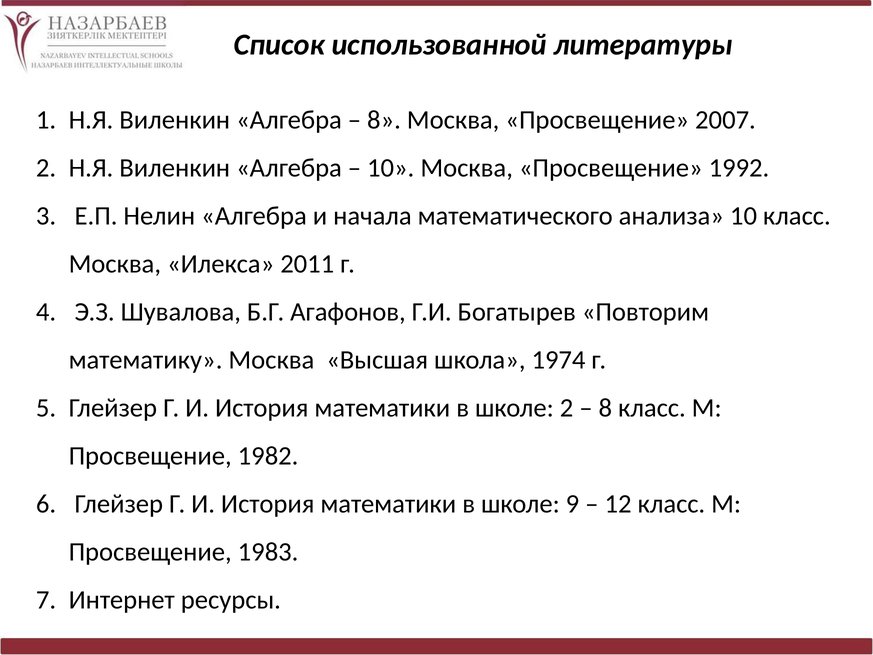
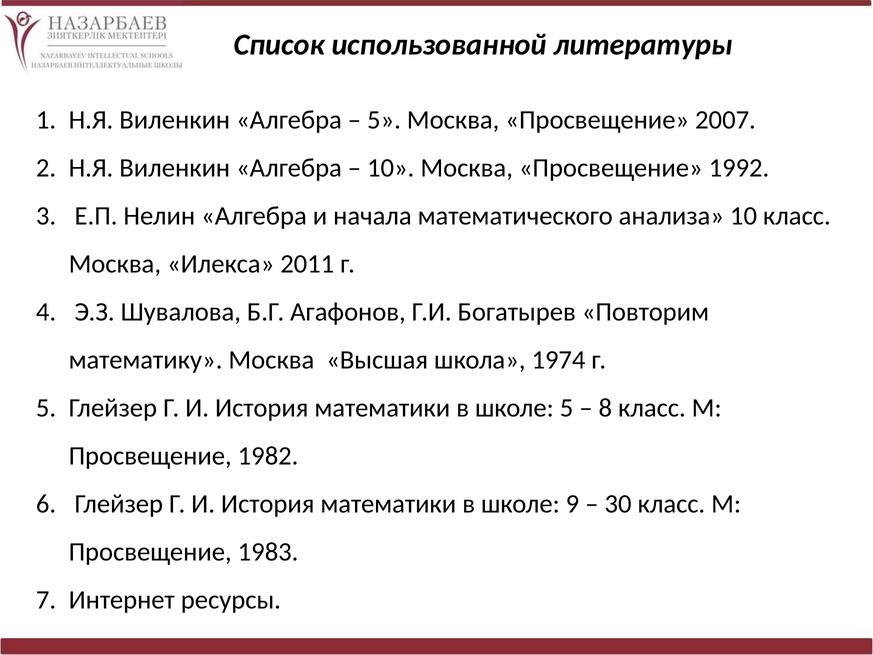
8: 8 -> 5 (384, 120)
школе 2: 2 -> 5 (567, 408)
12: 12 -> 30 (618, 504)
